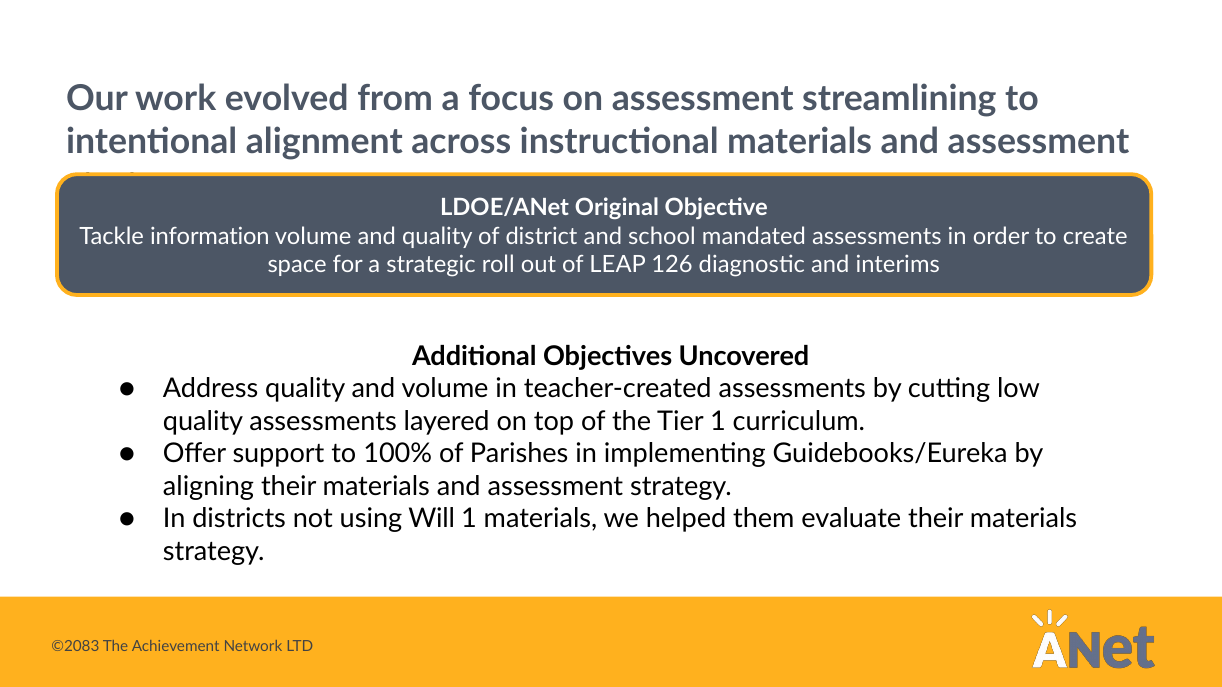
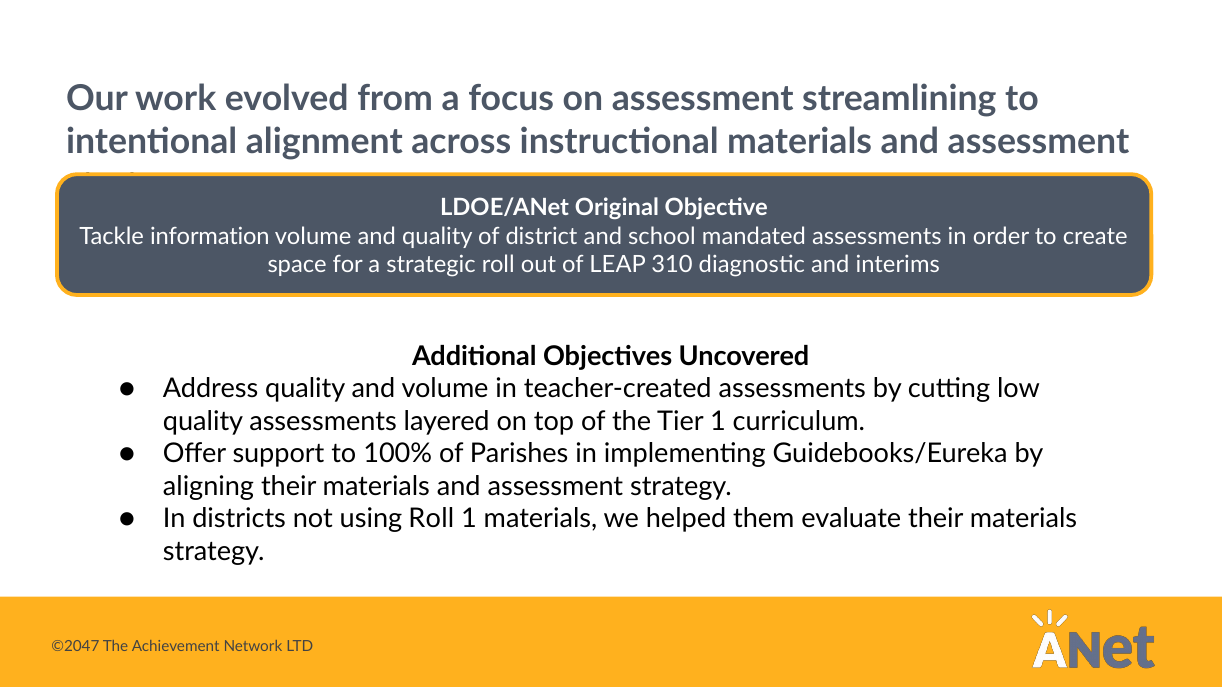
126: 126 -> 310 (672, 265)
using Will: Will -> Roll (431, 519)
©2083: ©2083 -> ©2047 (75, 647)
